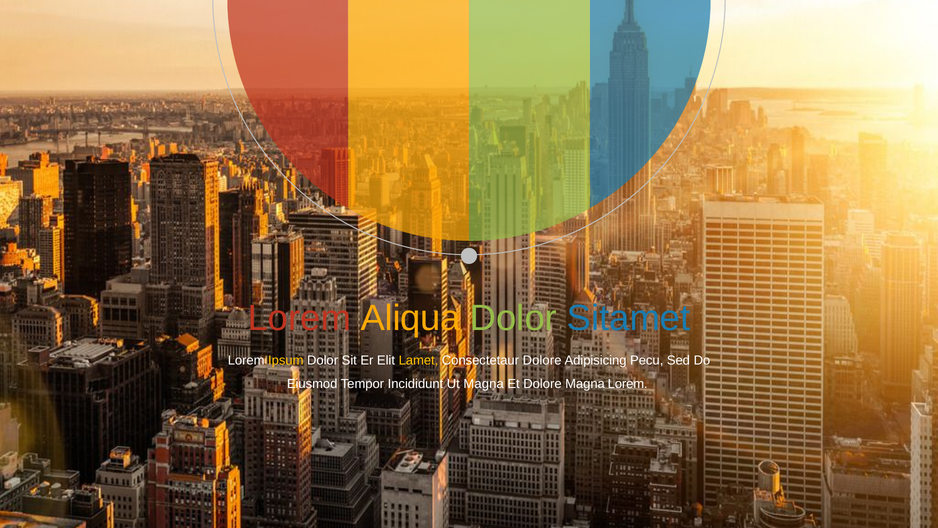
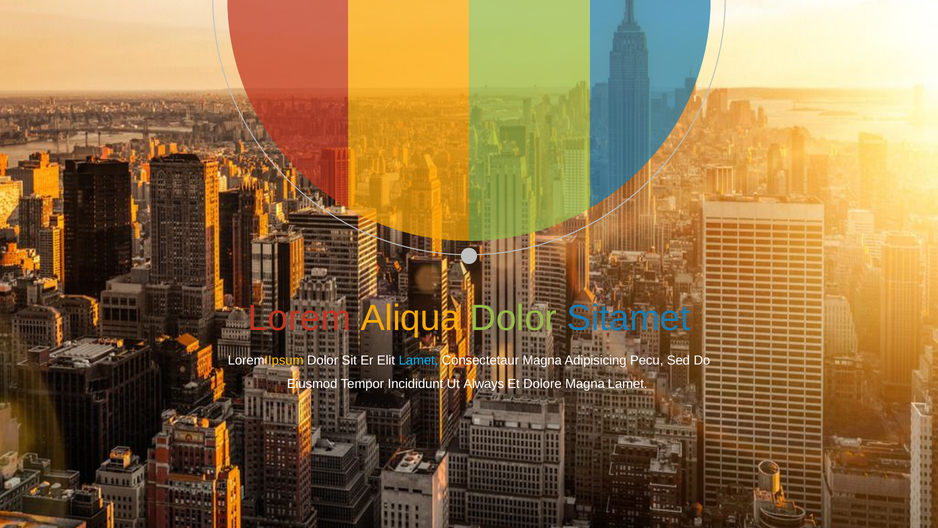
Lamet colour: yellow -> light blue (418, 360)
Consectetaur Dolore: Dolore -> Magna (542, 360)
Ut Magna: Magna -> Always (484, 384)
Magna Lorem: Lorem -> Lamet (628, 384)
